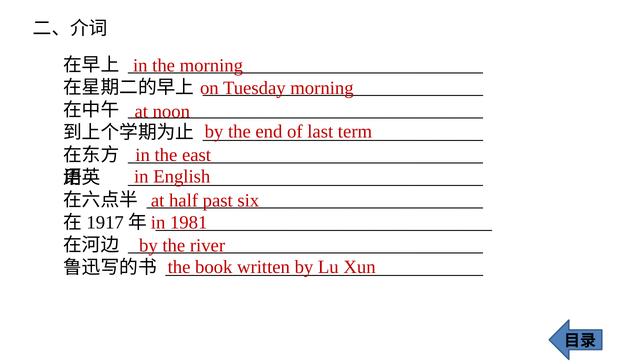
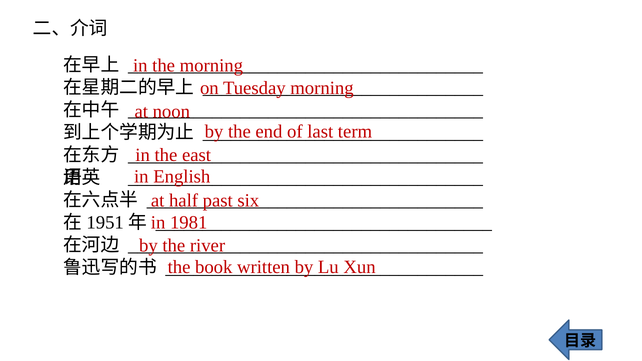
1917: 1917 -> 1951 (105, 223)
